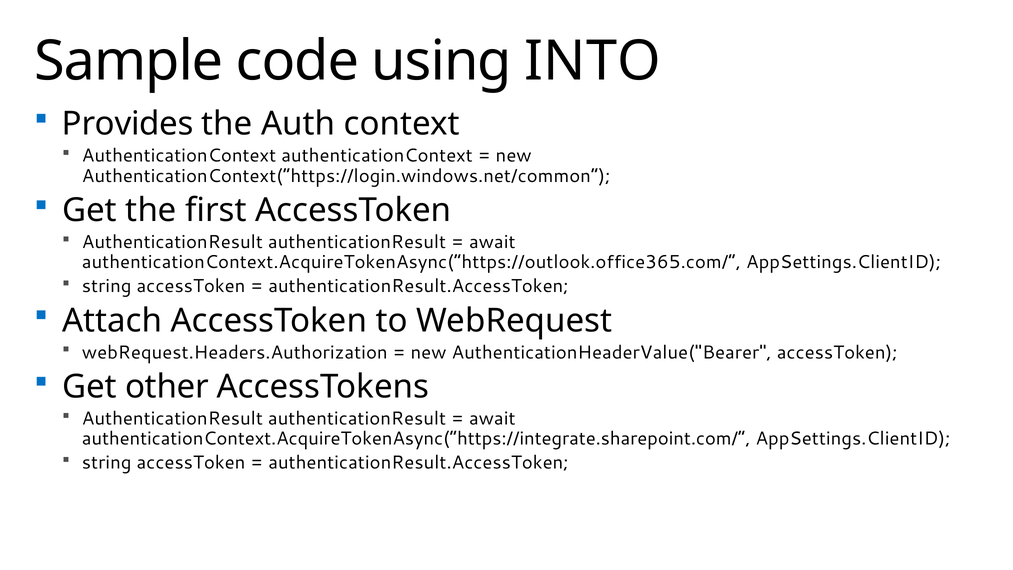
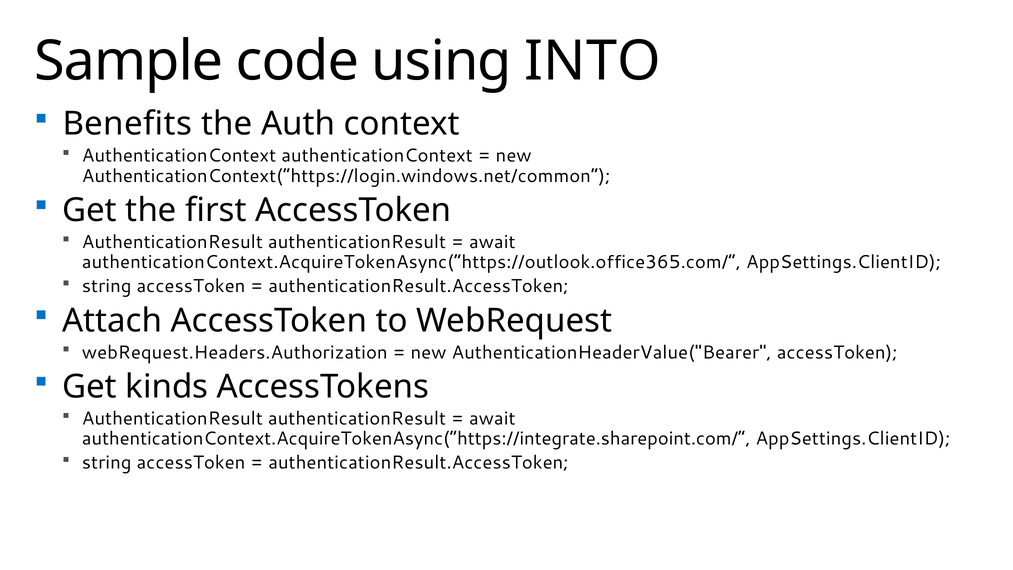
Provides: Provides -> Benefits (127, 124)
other: other -> kinds (167, 387)
